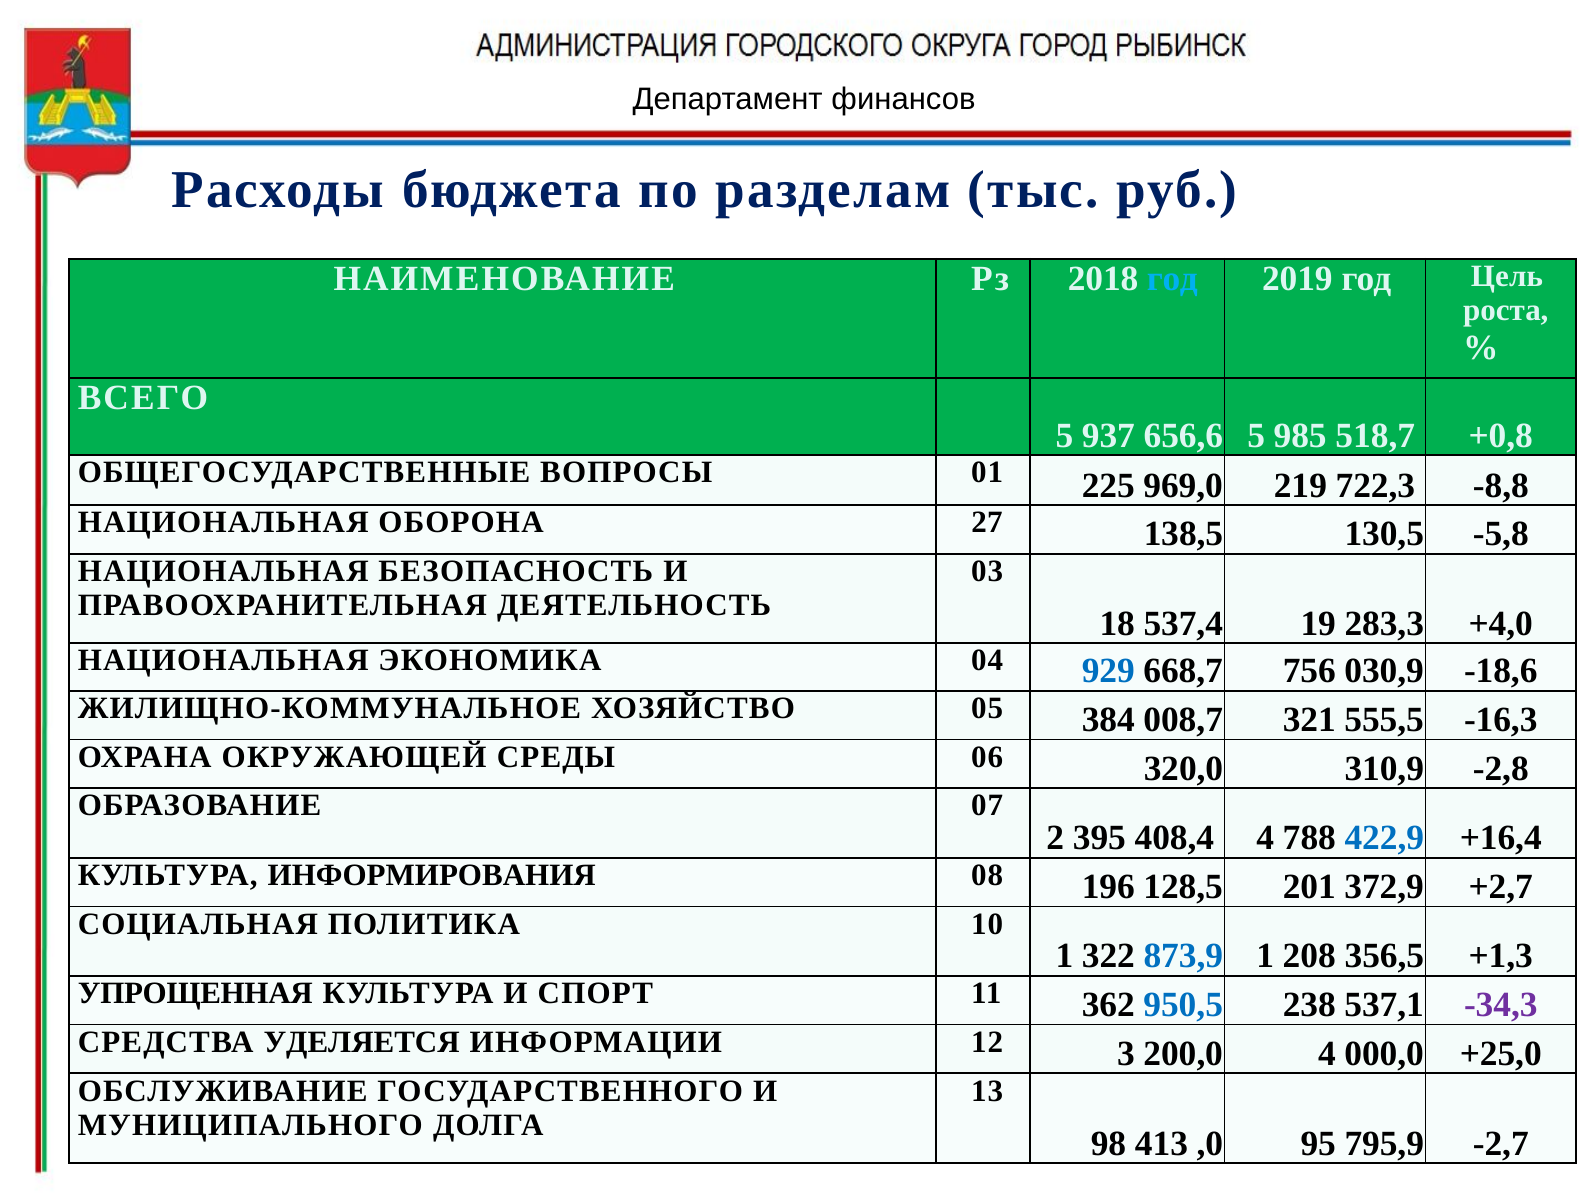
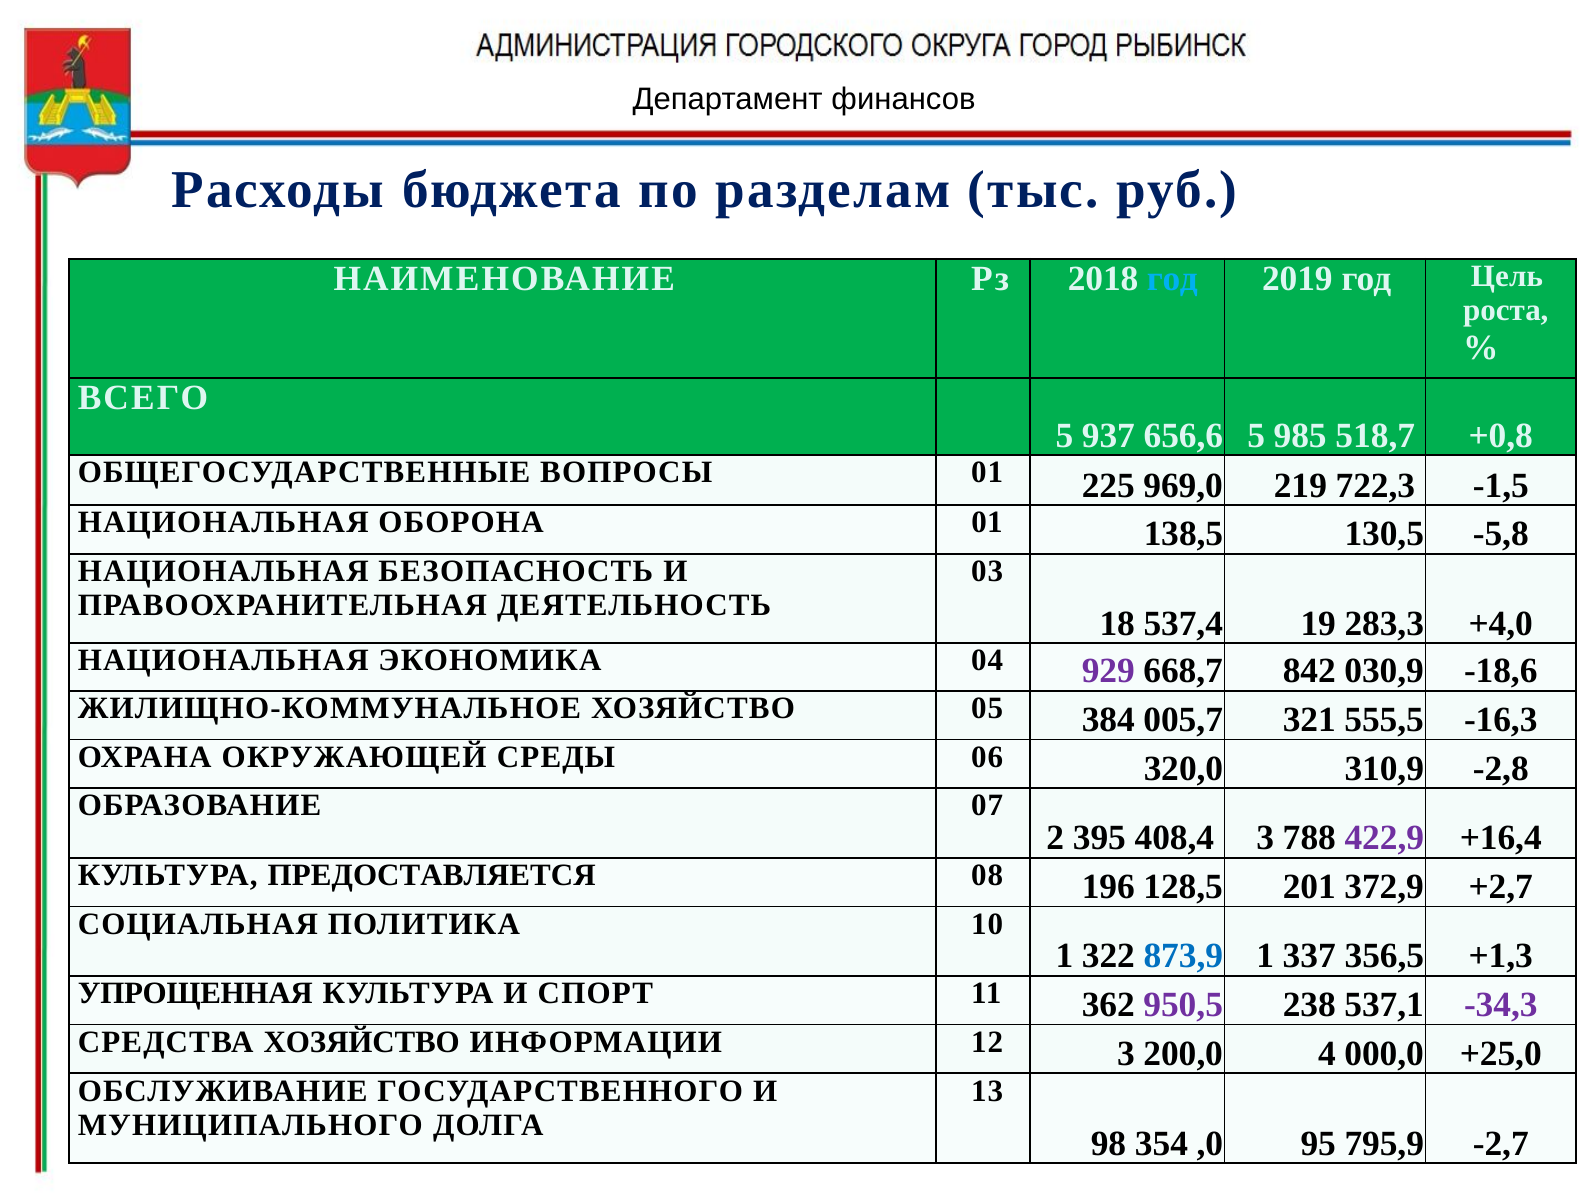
-8,8: -8,8 -> -1,5 (1501, 486)
ОБОРОНА 27: 27 -> 01 (987, 523)
929 colour: blue -> purple (1108, 671)
756: 756 -> 842 (1309, 671)
008,7: 008,7 -> 005,7 (1183, 720)
408,4 4: 4 -> 3 (1265, 838)
422,9 colour: blue -> purple (1384, 838)
ИНФОРМИРОВАНИЯ: ИНФОРМИРОВАНИЯ -> ПРЕДОСТАВЛЯЕТСЯ (432, 875)
208: 208 -> 337 (1309, 956)
950,5 colour: blue -> purple (1183, 1005)
СРЕДСТВА УДЕЛЯЕТСЯ: УДЕЛЯЕТСЯ -> ХОЗЯЙСТВО (362, 1042)
413: 413 -> 354 (1161, 1144)
